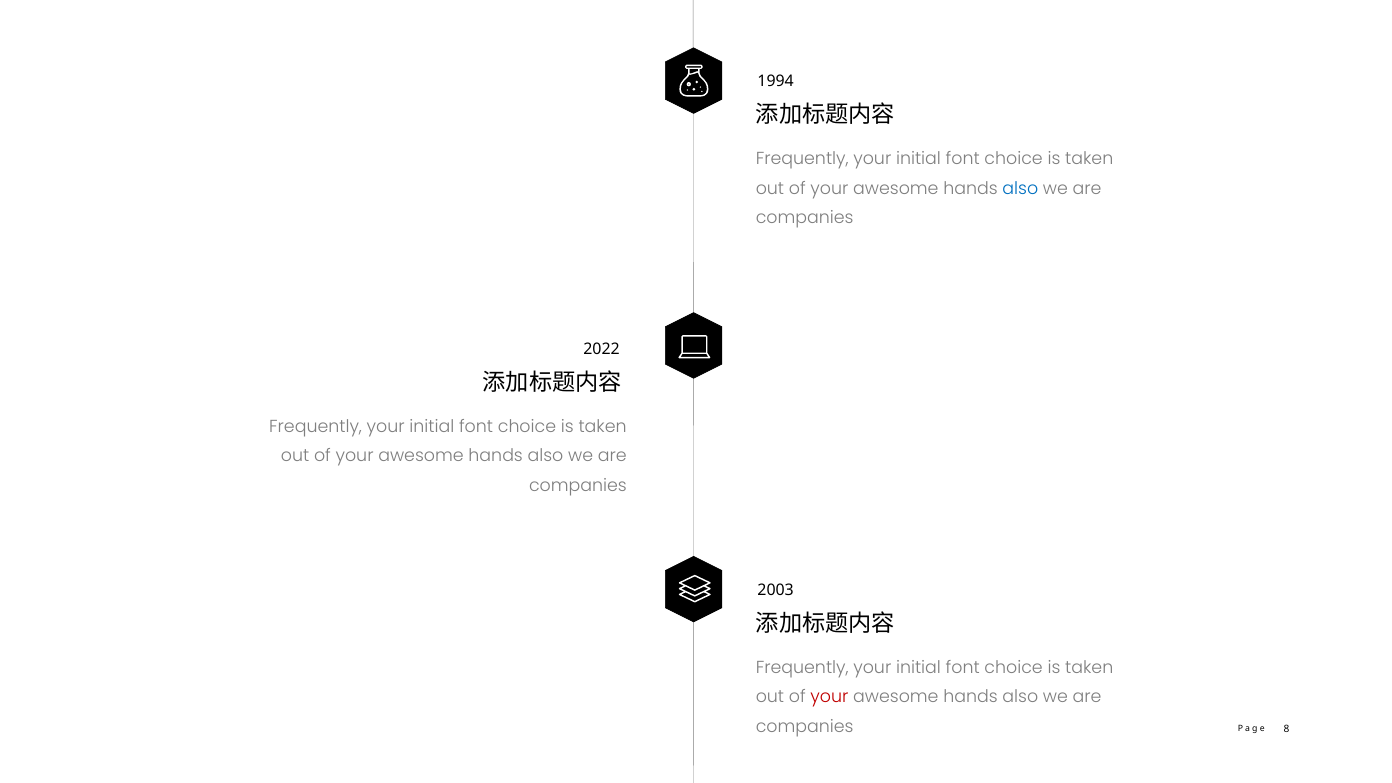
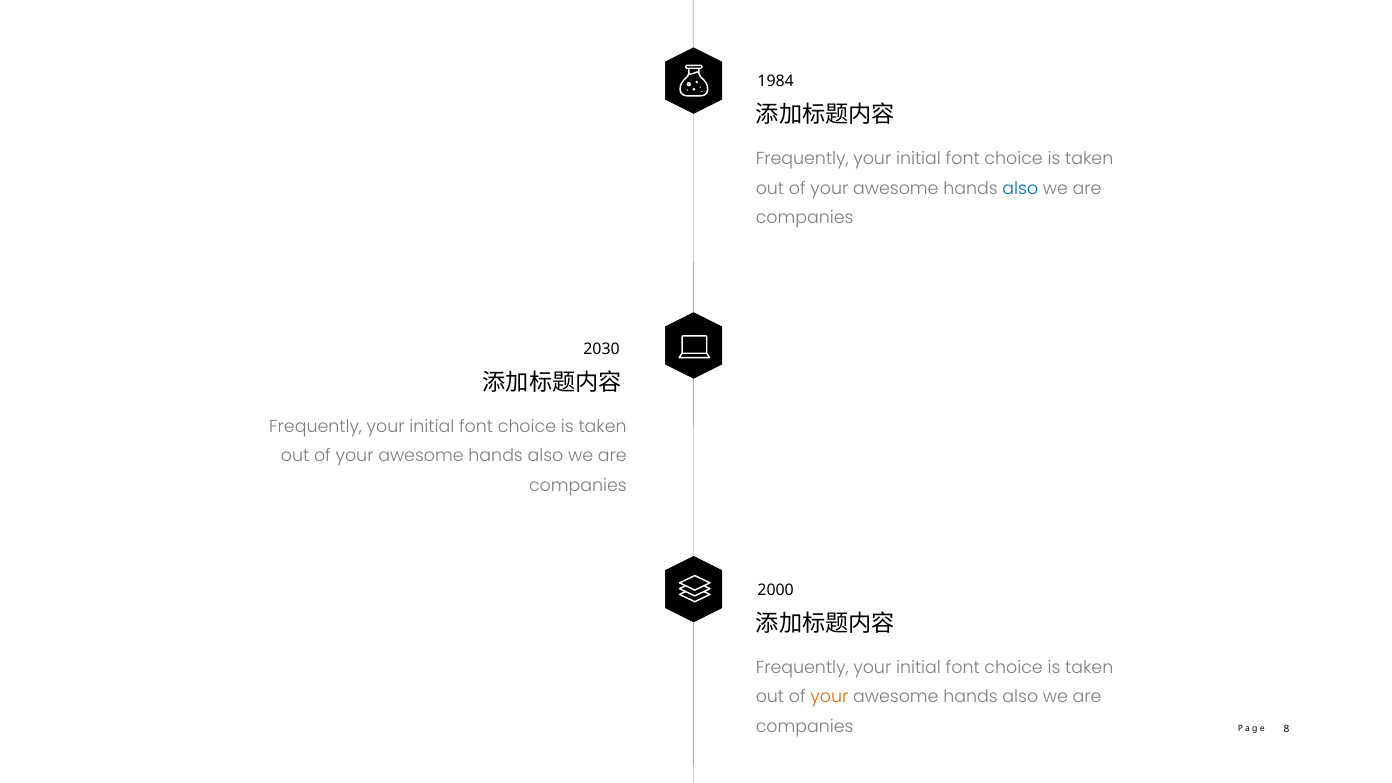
1994: 1994 -> 1984 (776, 82)
2022: 2022 -> 2030 (602, 349)
2003: 2003 -> 2000 (776, 590)
your colour: red -> orange (829, 697)
